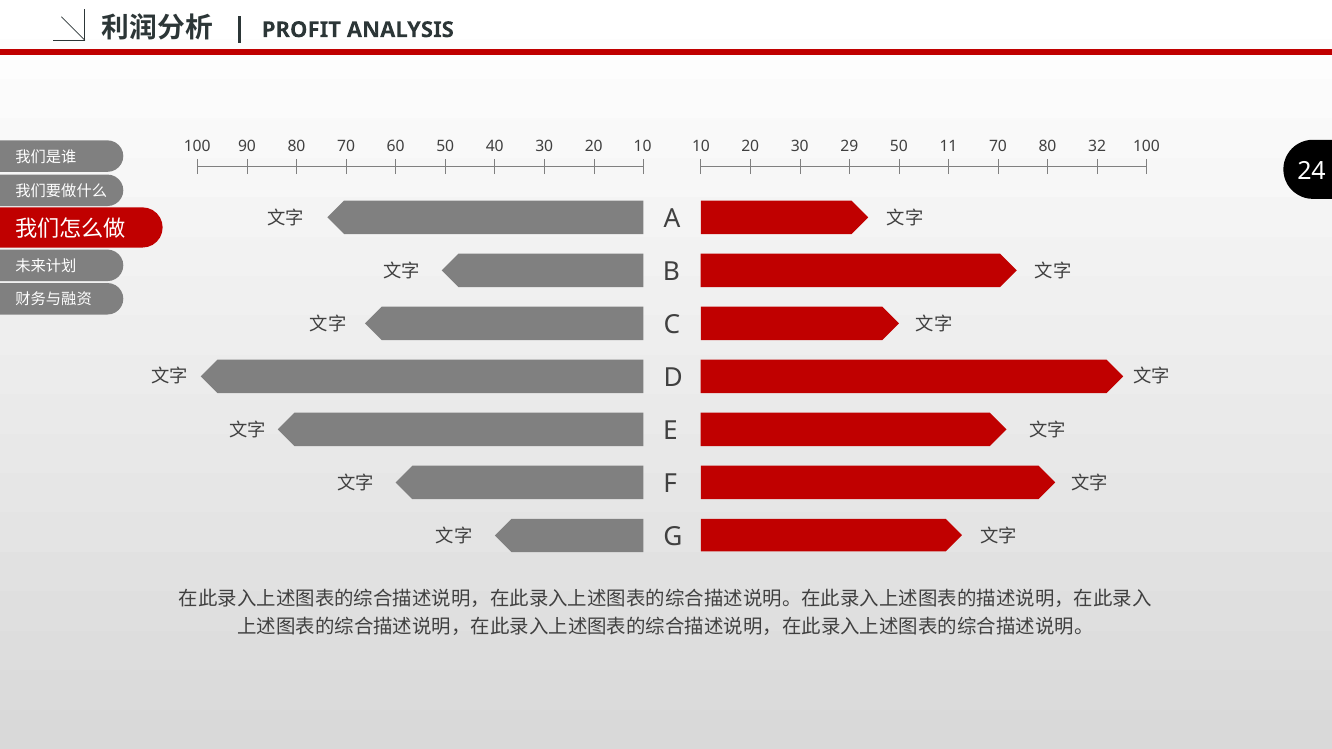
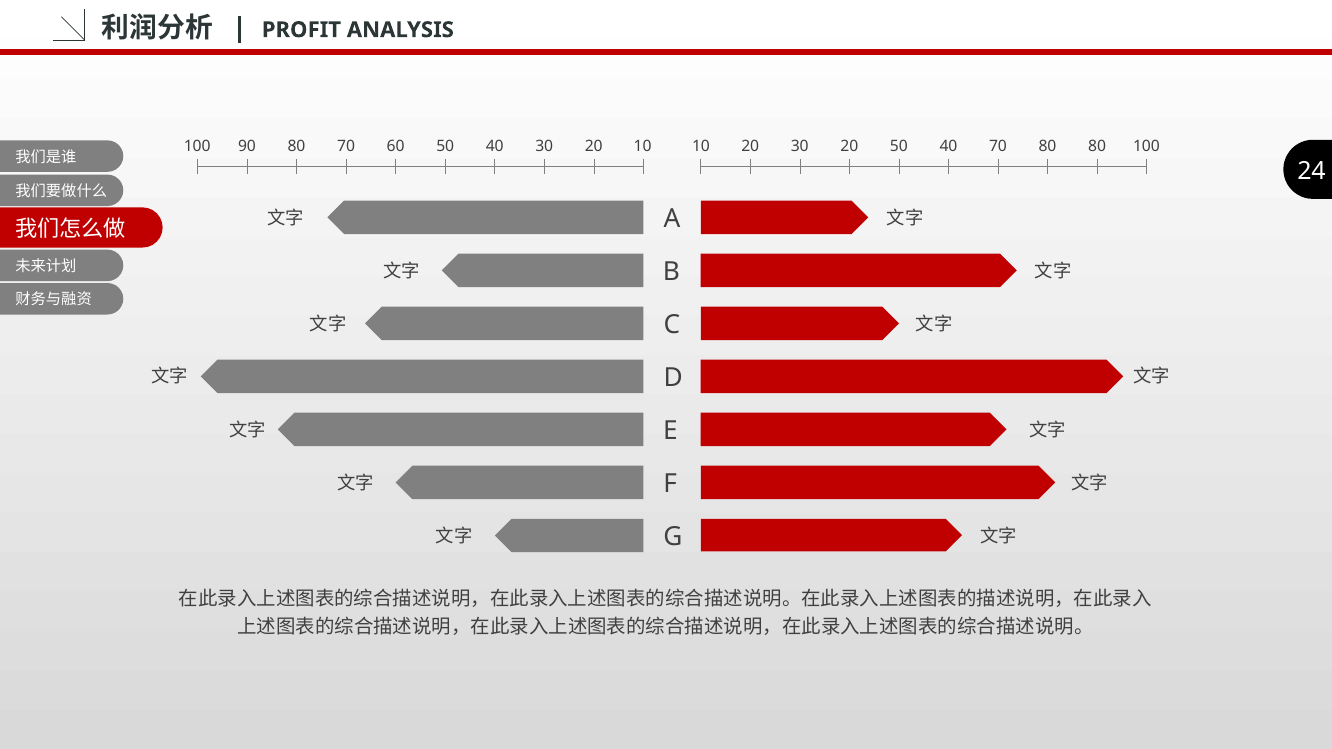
30 29: 29 -> 20 (849, 146)
50 11: 11 -> 40 (948, 146)
80 32: 32 -> 80 (1097, 146)
